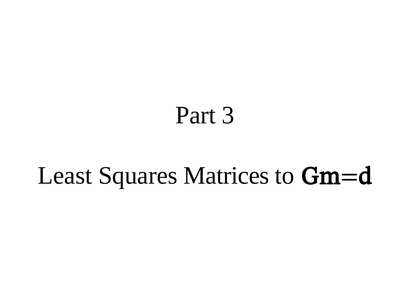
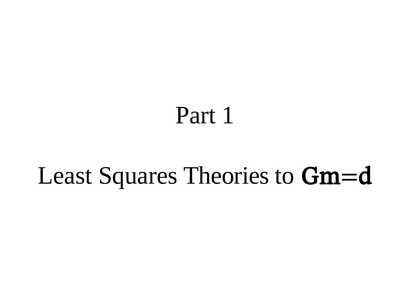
3: 3 -> 1 (228, 115)
Matrices: Matrices -> Theories (226, 175)
